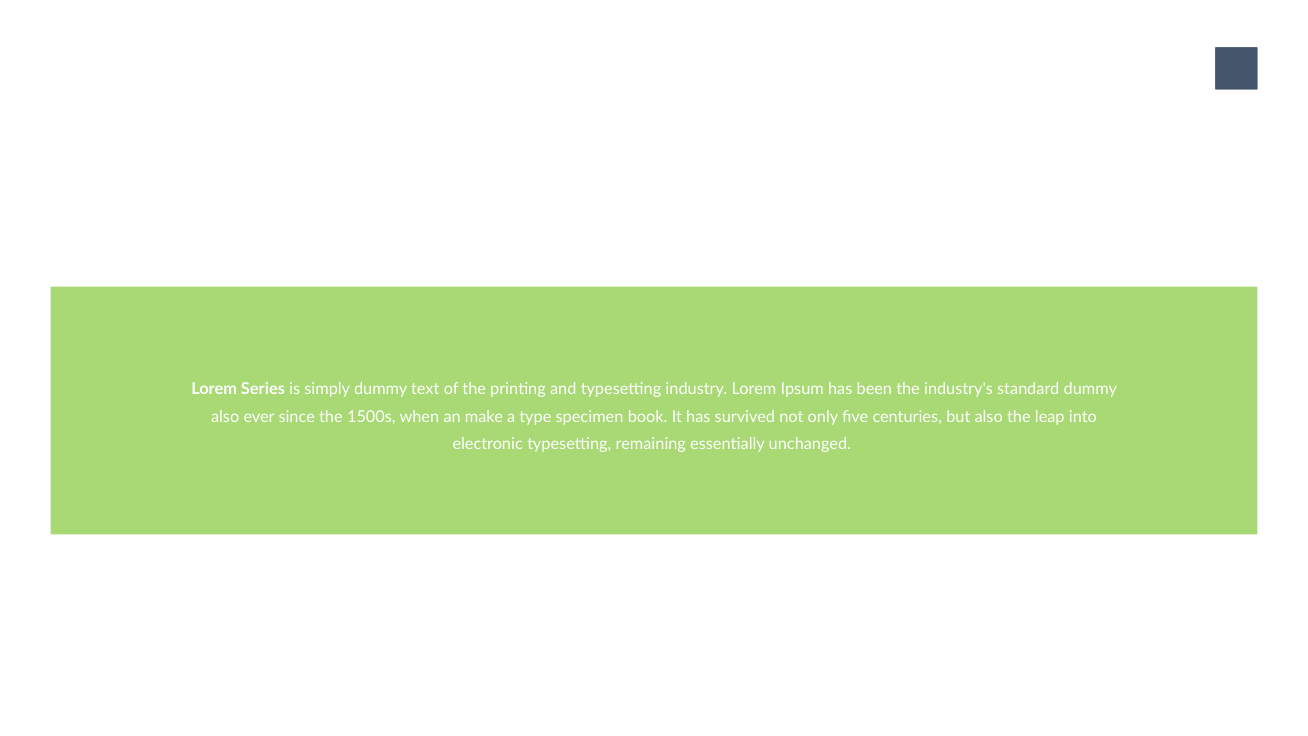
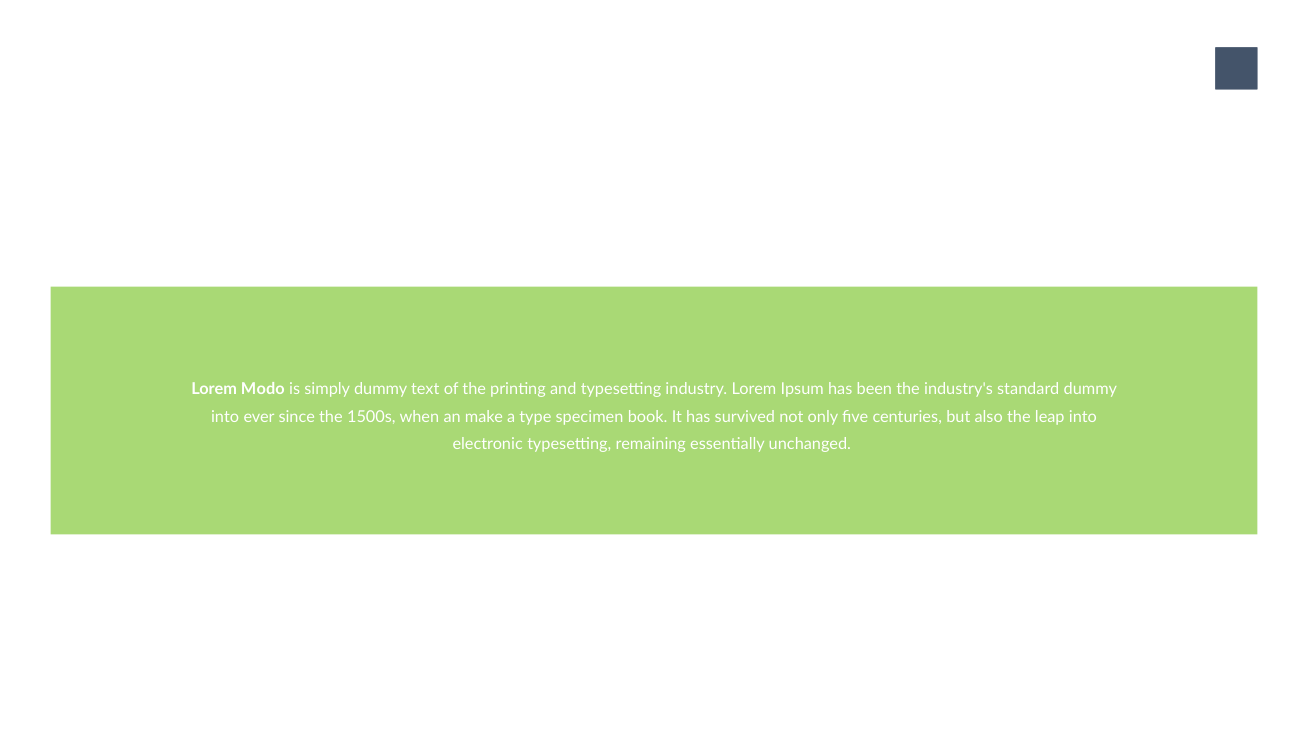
Lorem Series: Series -> Modo (263, 389)
also: also -> into (225, 416)
